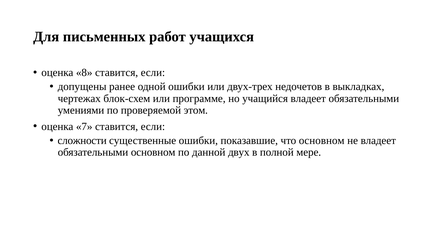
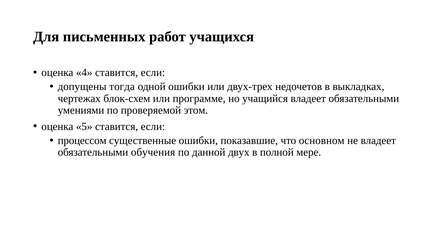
8: 8 -> 4 (84, 73)
ранее: ранее -> тогда (122, 87)
7: 7 -> 5 (84, 127)
сложности: сложности -> процессом (82, 141)
обязательными основном: основном -> обучения (153, 152)
